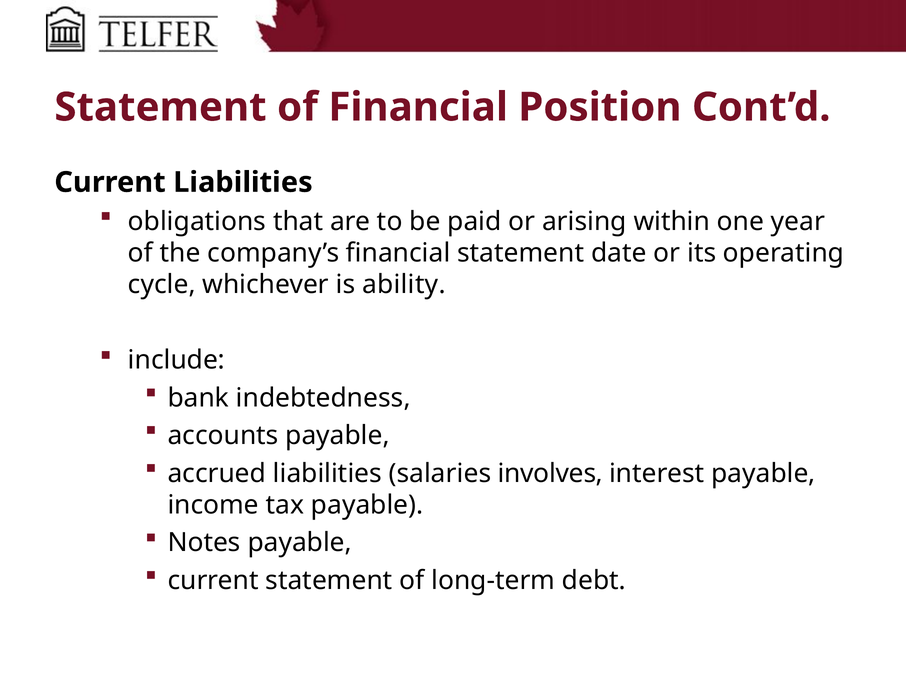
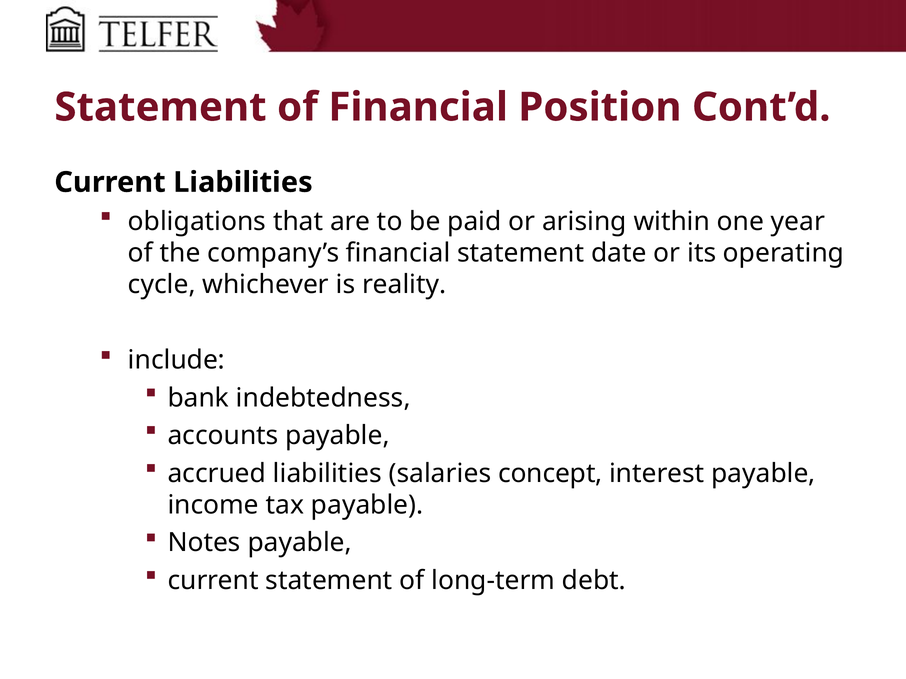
ability: ability -> reality (404, 285)
involves: involves -> concept (550, 474)
